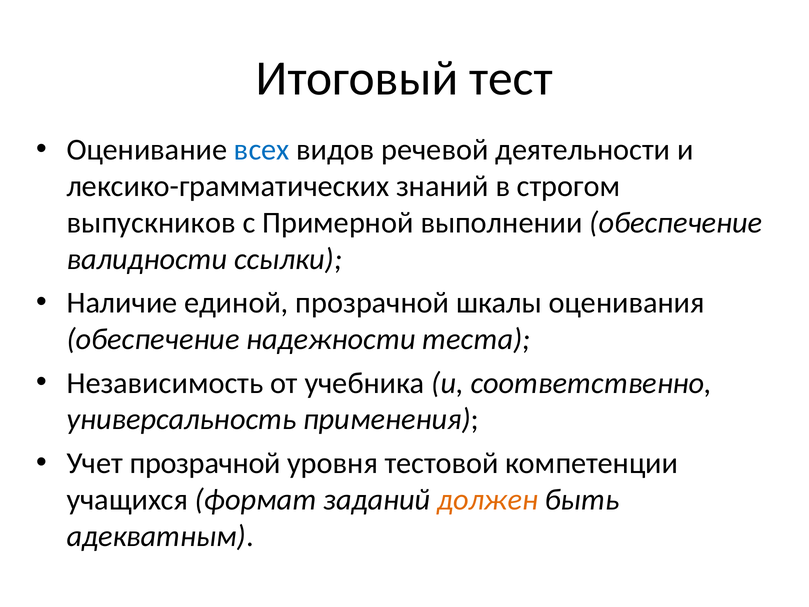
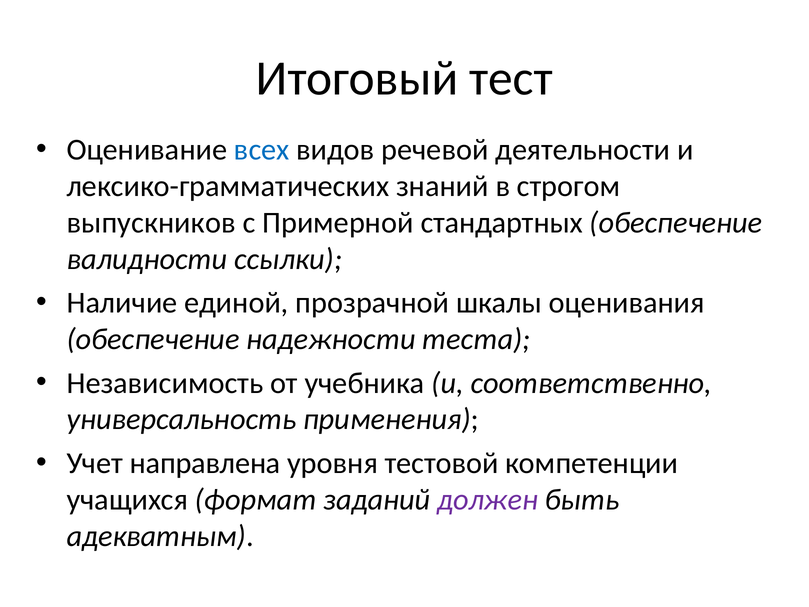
выполнении: выполнении -> стандартных (502, 223)
Учет прозрачной: прозрачной -> направлена (205, 463)
должен colour: orange -> purple (488, 499)
